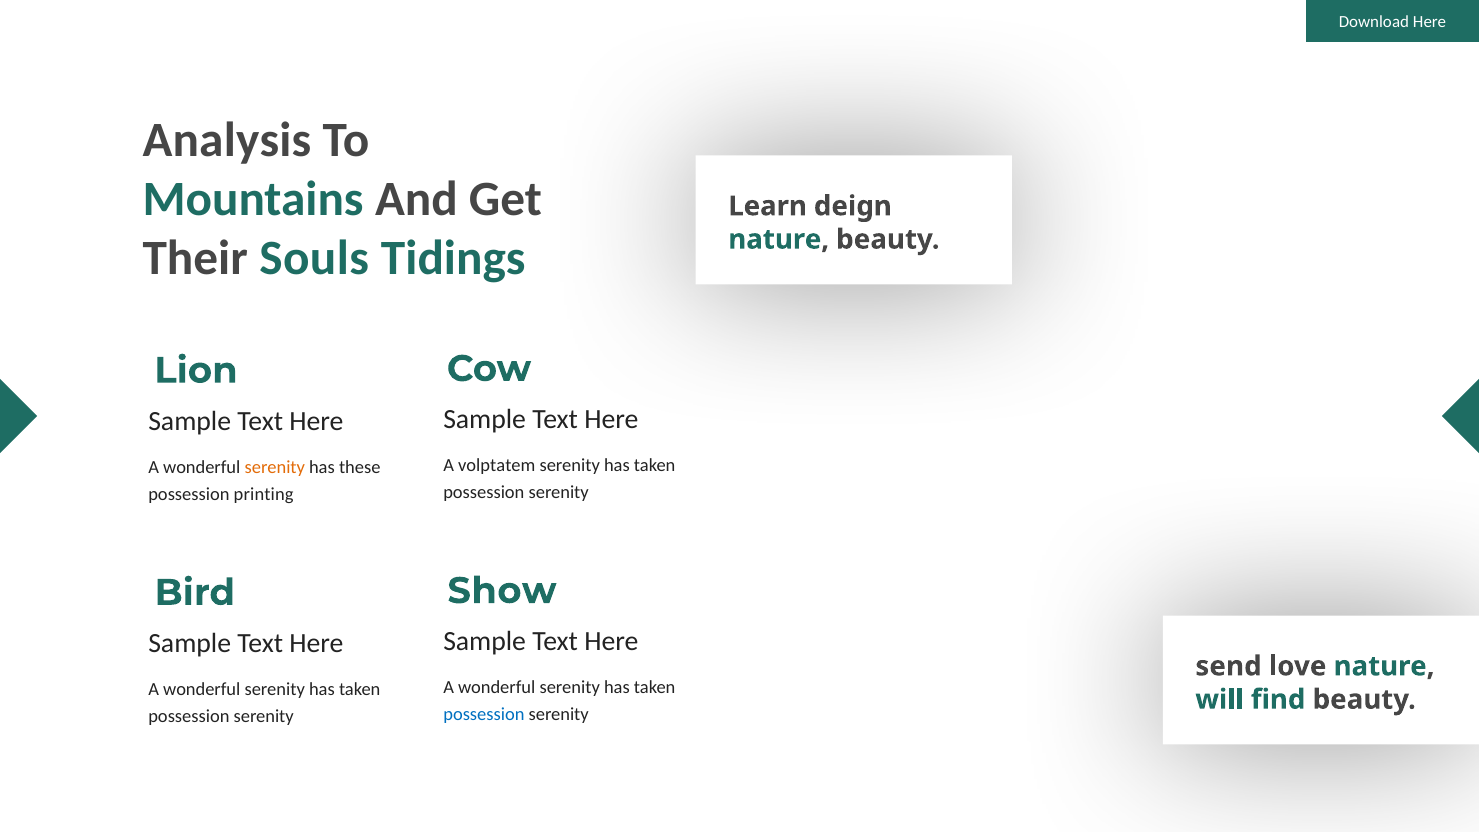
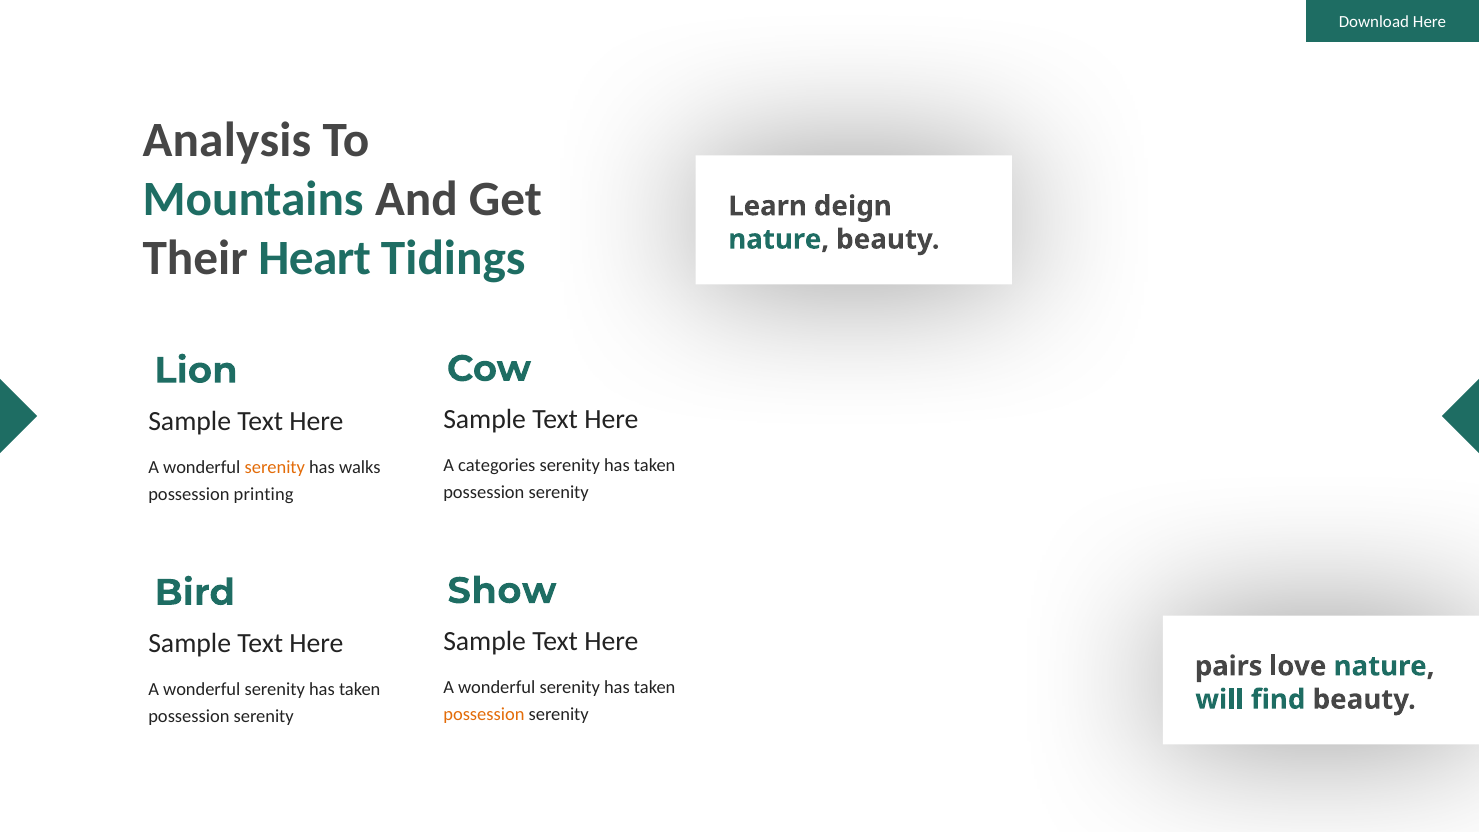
Souls: Souls -> Heart (315, 258)
volptatem: volptatem -> categories (497, 466)
these: these -> walks (360, 467)
send: send -> pairs (1229, 666)
possession colour: blue -> orange (484, 714)
